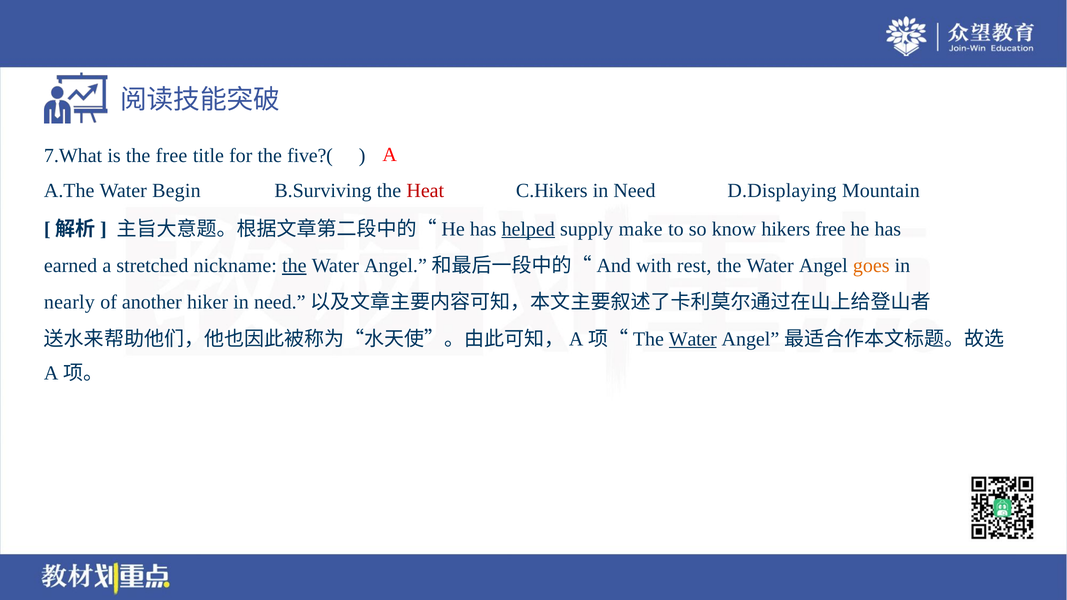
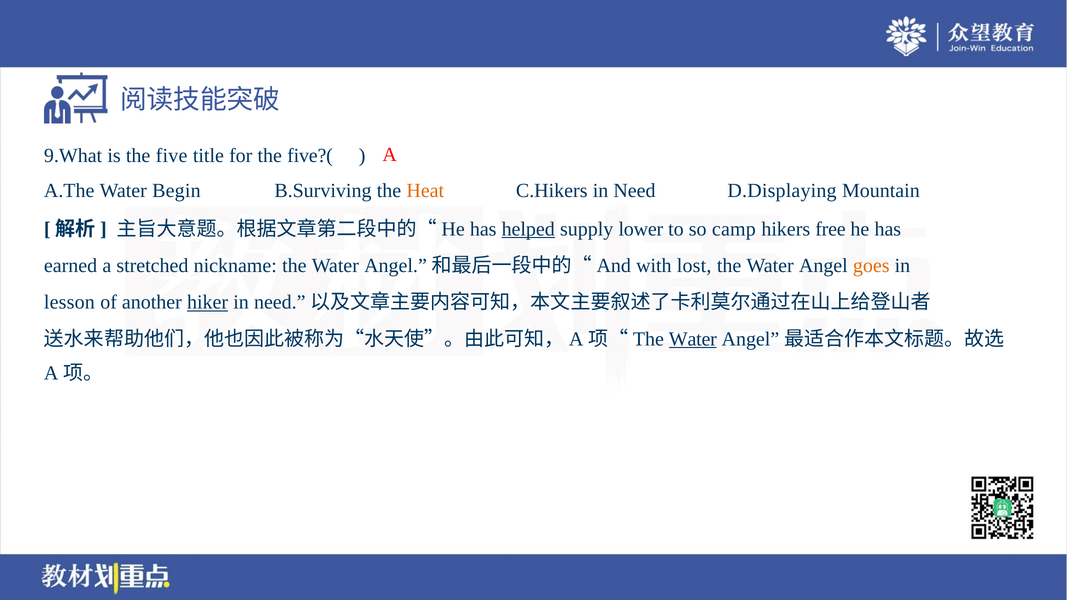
7.What: 7.What -> 9.What (73, 156)
the free: free -> five (172, 156)
Heat colour: red -> orange (425, 191)
make: make -> lower (641, 229)
know: know -> camp (734, 229)
the underline: present -> none (294, 266)
rest: rest -> lost (694, 266)
nearly: nearly -> lesson (69, 302)
hiker underline: none -> present (208, 302)
